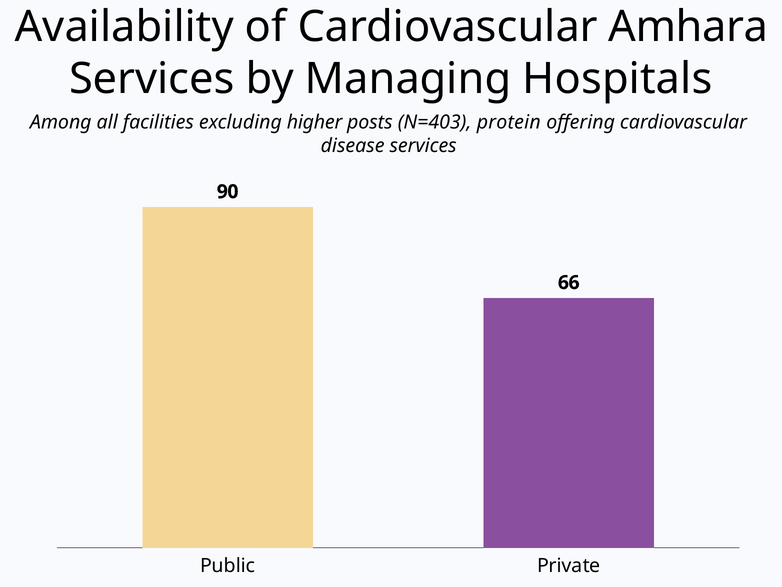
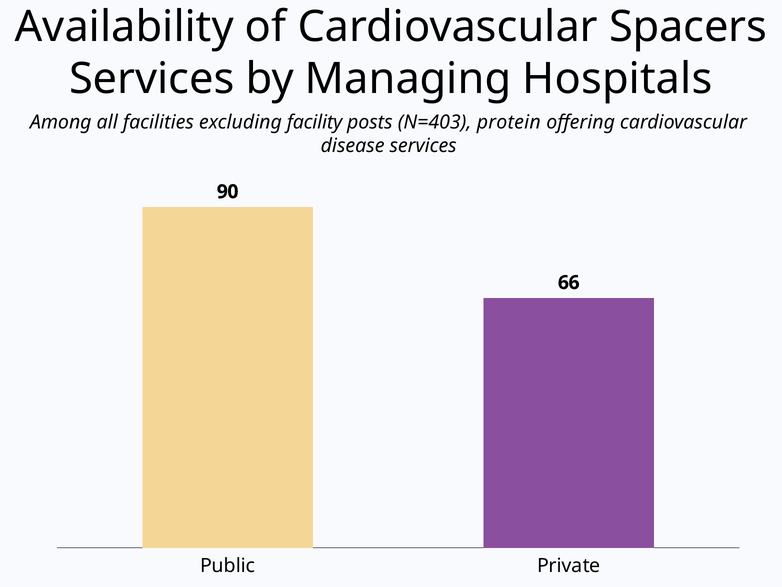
Amhara: Amhara -> Spacers (688, 27)
higher: higher -> facility (315, 122)
